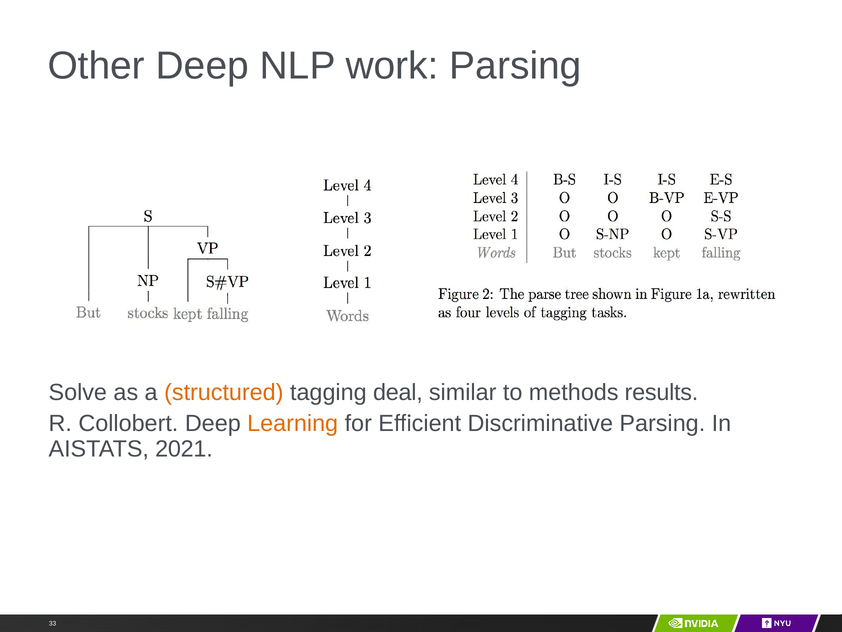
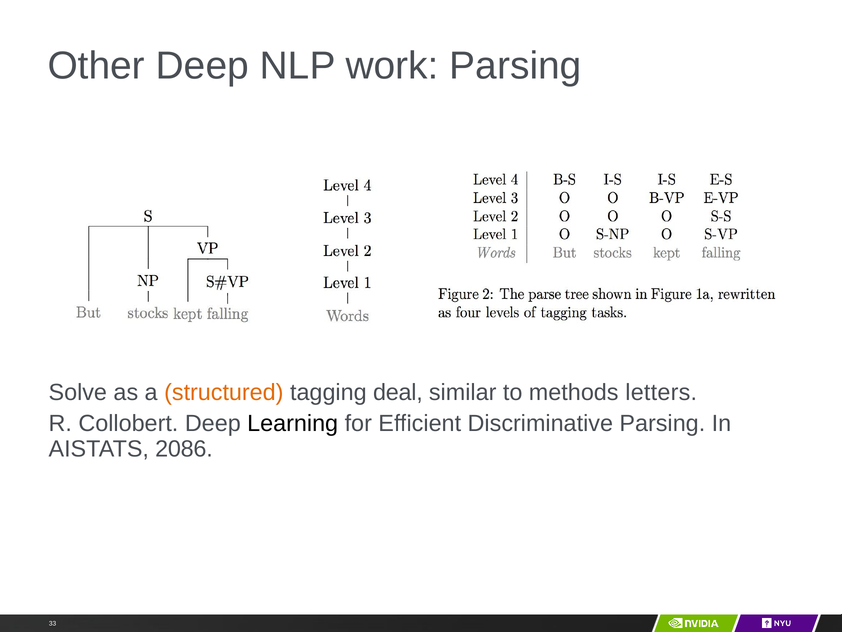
results: results -> letters (661, 392)
Learning colour: orange -> black (293, 423)
2021: 2021 -> 2086 (184, 449)
